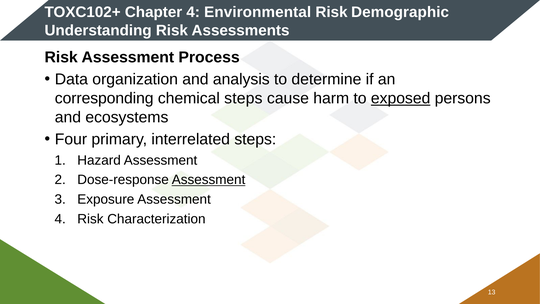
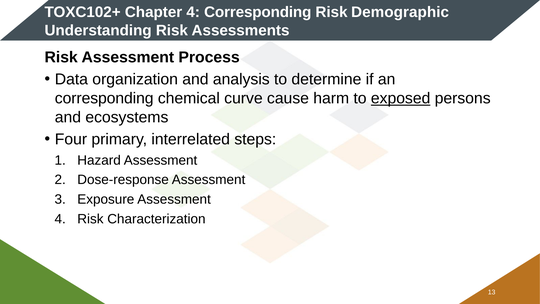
4 Environmental: Environmental -> Corresponding (258, 12)
chemical steps: steps -> curve (243, 98)
Assessment underline: present -> none (209, 180)
